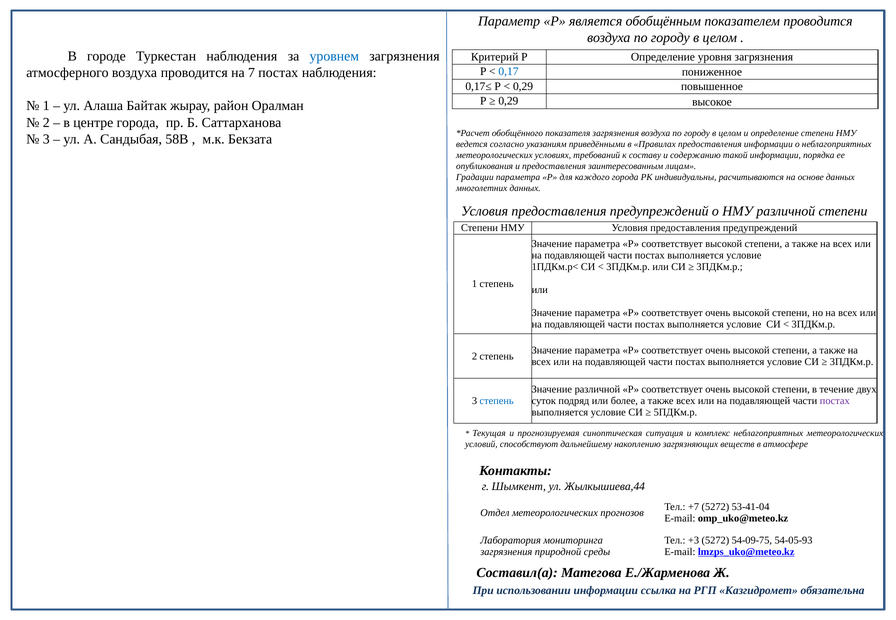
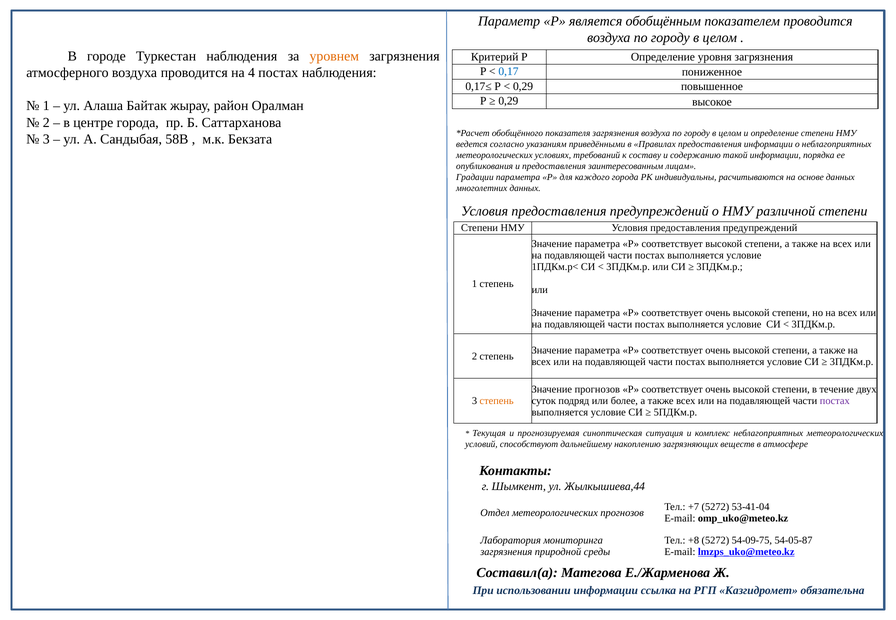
уровнем colour: blue -> orange (334, 56)
7: 7 -> 4 (252, 73)
Значение различной: различной -> прогнозов (597, 390)
степень colour: blue -> orange (497, 401)
+3: +3 -> +8 (694, 540)
54-05-93: 54-05-93 -> 54-05-87 (794, 540)
